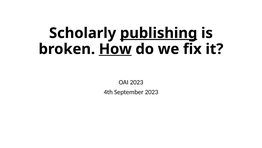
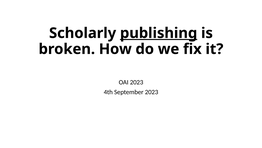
How underline: present -> none (115, 49)
